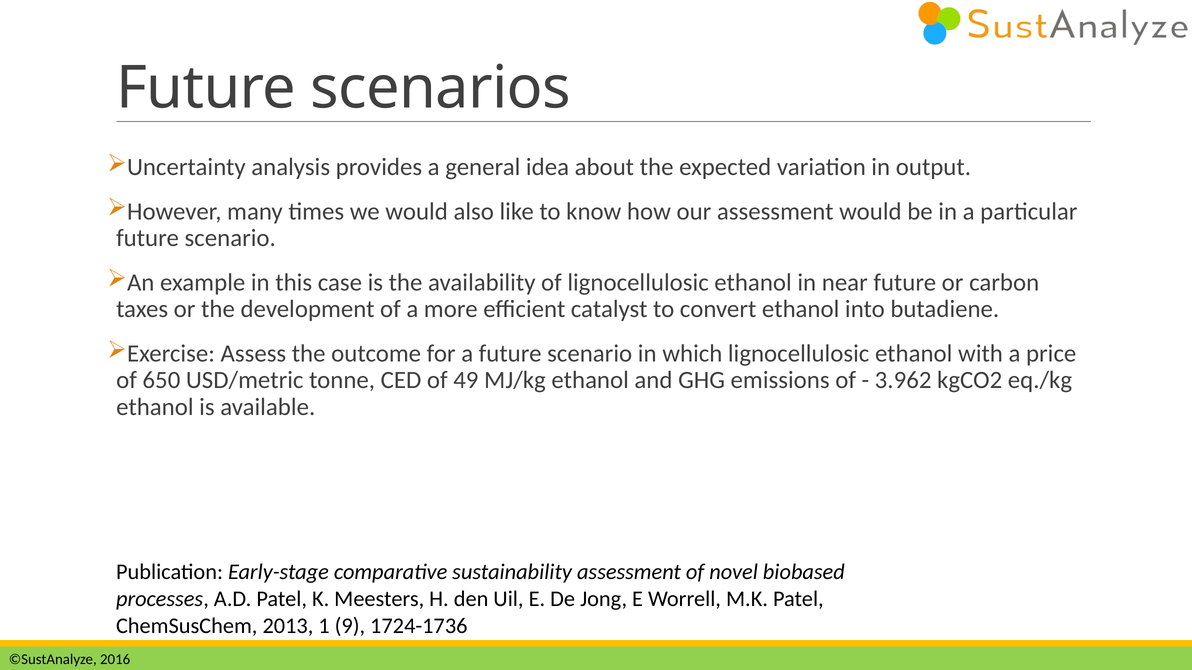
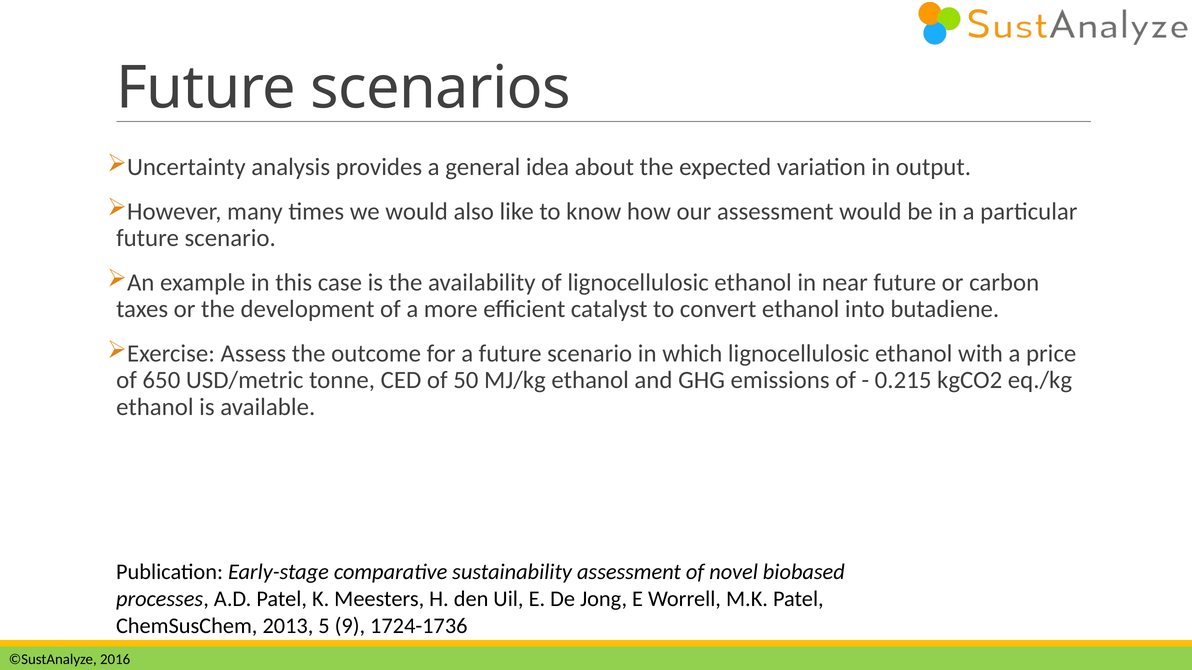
49: 49 -> 50 (466, 381)
3.962: 3.962 -> 0.215 (903, 381)
1: 1 -> 5 (324, 626)
